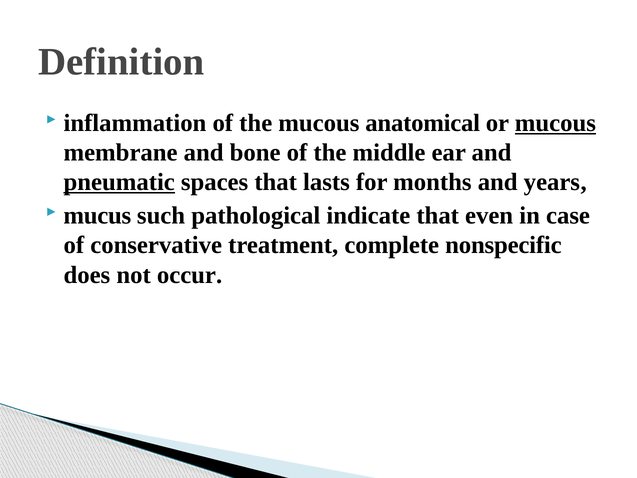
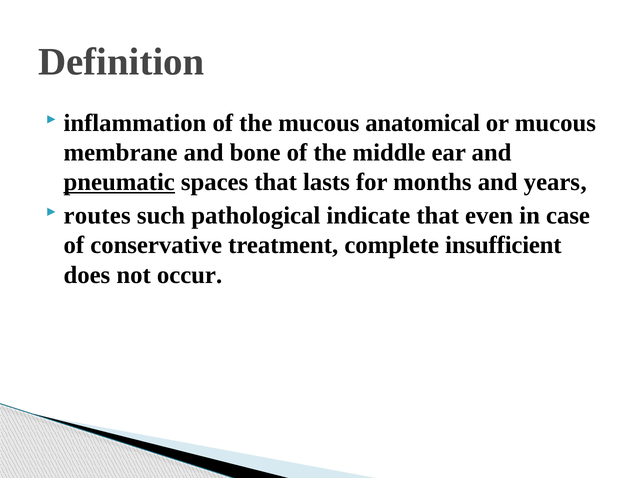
mucous underline: present -> none (555, 123)
mucus: mucus -> routes (97, 215)
nonspecific: nonspecific -> insufficient (503, 245)
